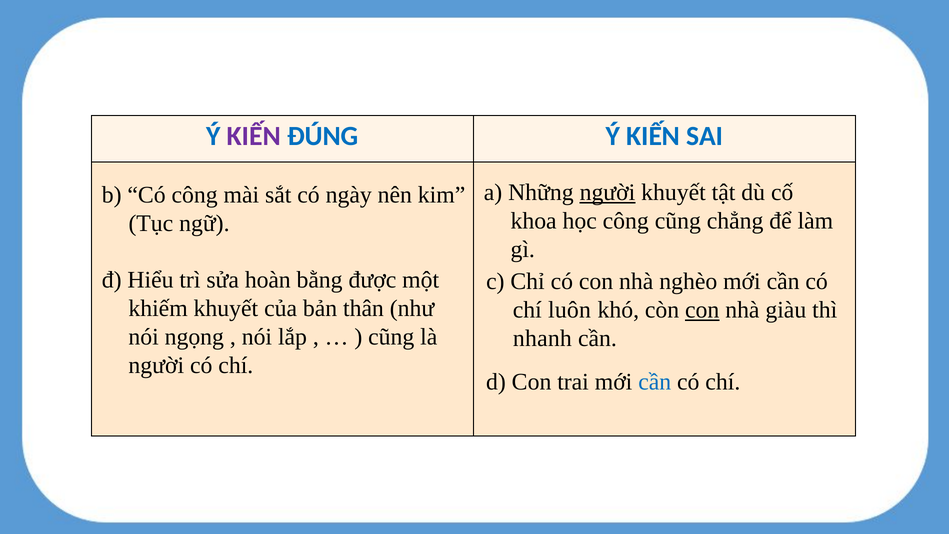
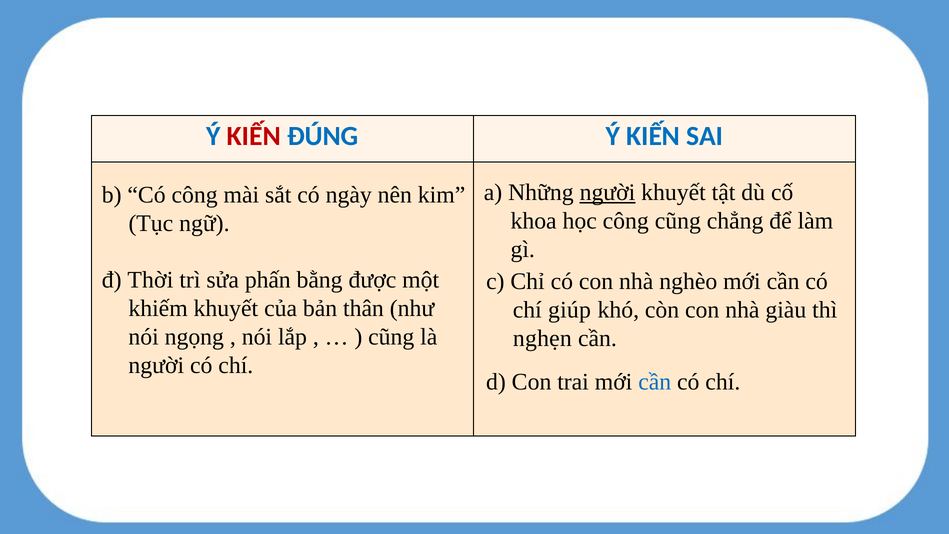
KIẾN colour: purple -> red (254, 136)
Hiểu: Hiểu -> Thời (150, 280)
hoàn: hoàn -> phấn (268, 280)
luôn: luôn -> giúp (570, 310)
con underline: present -> none (702, 310)
nhanh: nhanh -> nghẹn (542, 338)
